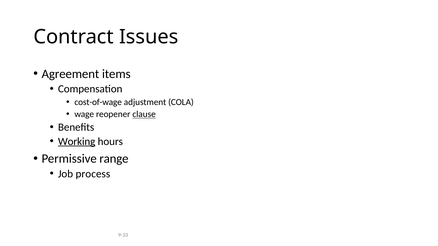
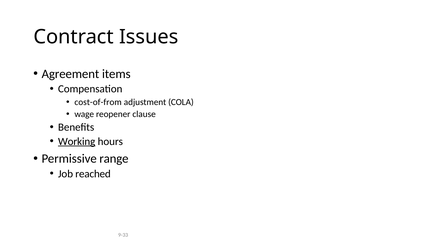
cost-of-wage: cost-of-wage -> cost-of-from (98, 102)
clause underline: present -> none (144, 114)
process: process -> reached (93, 174)
